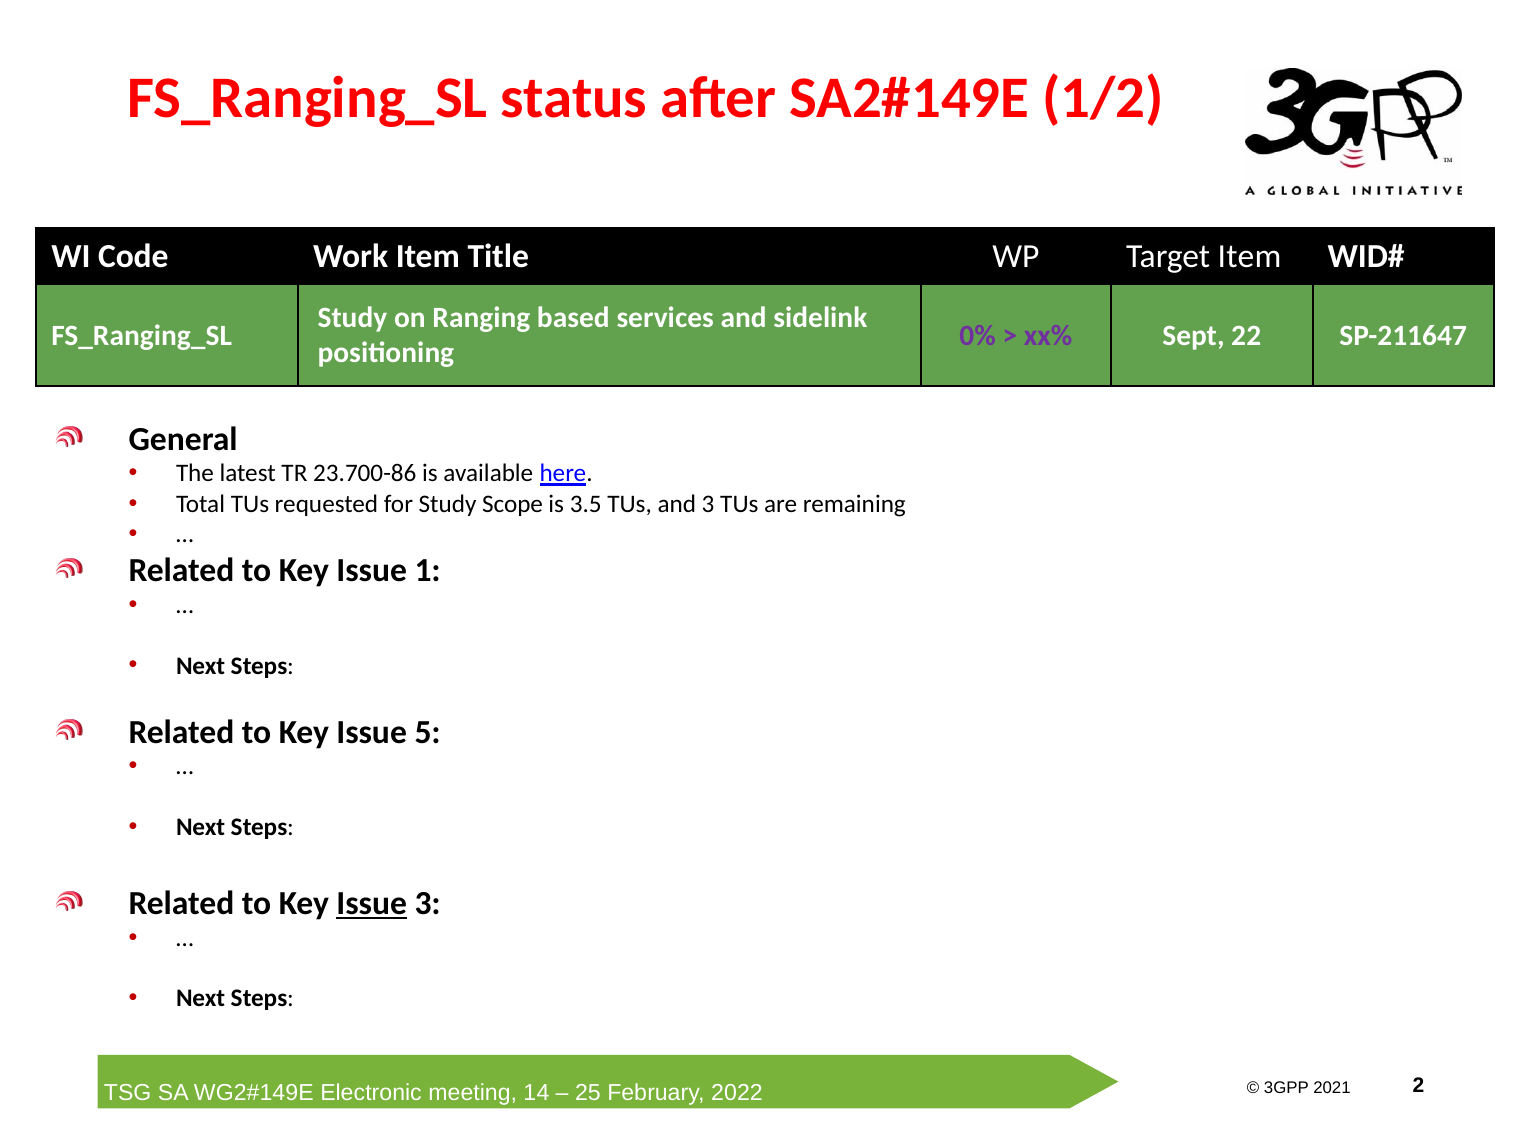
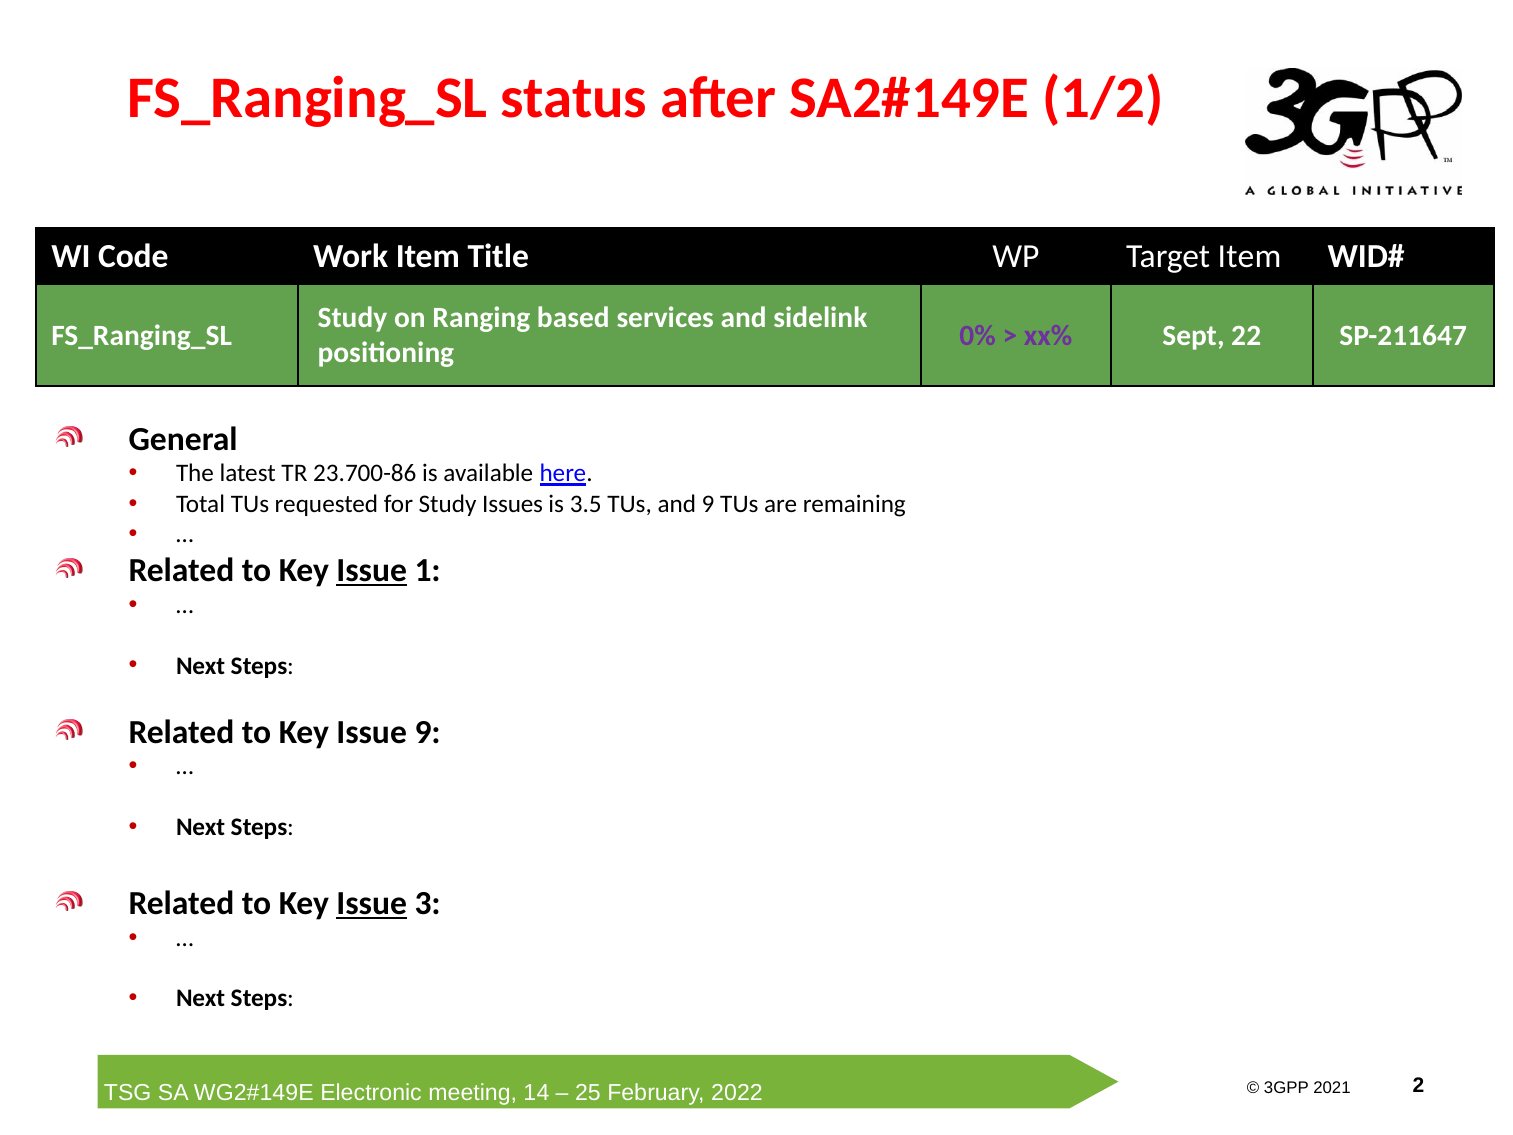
Scope: Scope -> Issues (513, 504)
and 3: 3 -> 9 (708, 504)
Issue underline: none -> present (372, 570)
Issue 5: 5 -> 9 (428, 732)
